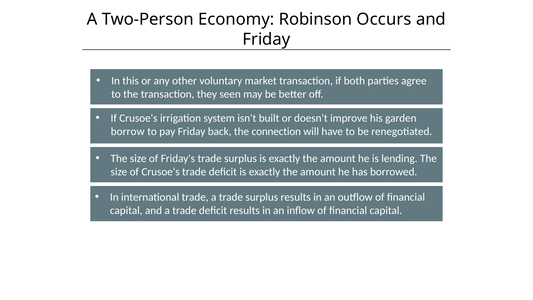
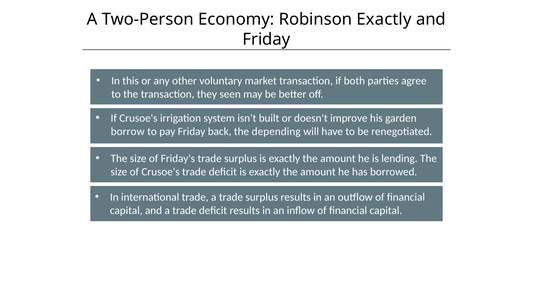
Robinson Occurs: Occurs -> Exactly (384, 19)
connection: connection -> depending (276, 131)
